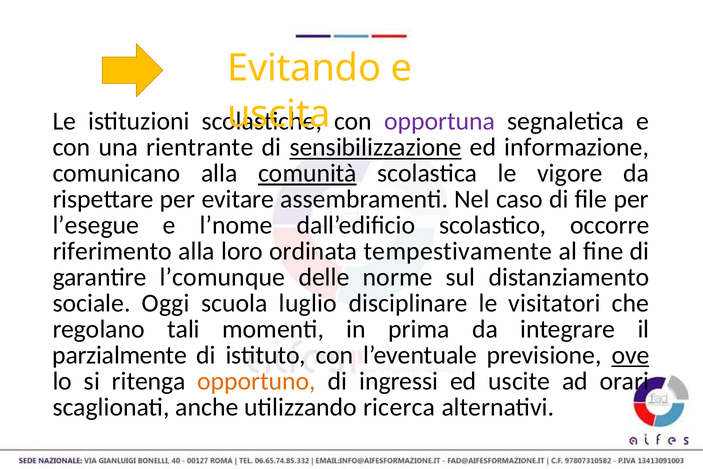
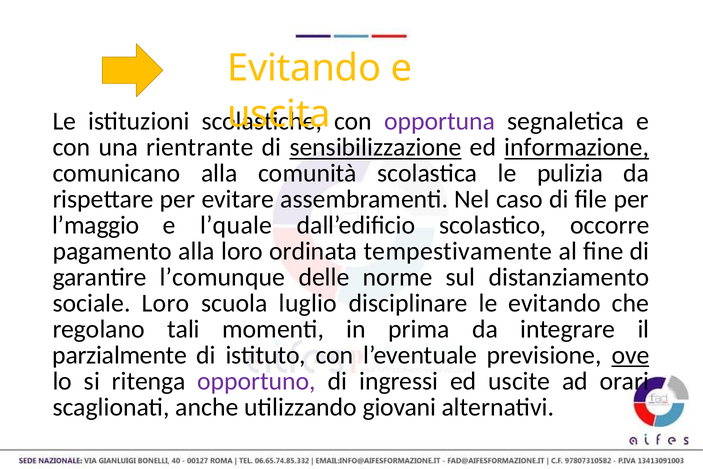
informazione underline: none -> present (577, 147)
comunità underline: present -> none (307, 173)
vigore: vigore -> pulizia (570, 173)
l’esegue: l’esegue -> l’maggio (96, 225)
l’nome: l’nome -> l’quale (236, 225)
riferimento: riferimento -> pagamento (112, 251)
sociale Oggi: Oggi -> Loro (166, 303)
le visitatori: visitatori -> evitando (555, 303)
opportuno colour: orange -> purple (257, 381)
ricerca: ricerca -> giovani (399, 407)
